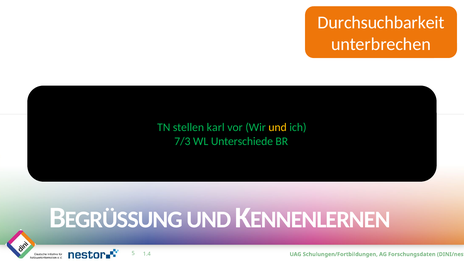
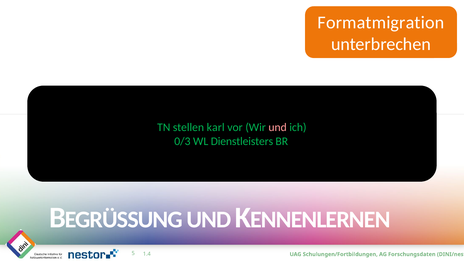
Durchsuchbarkeit: Durchsuchbarkeit -> Formatmigration (381, 23)
und colour: yellow -> pink (278, 127)
7/3: 7/3 -> 0/3 (182, 141)
Unterschiede: Unterschiede -> Dienstleisters (242, 141)
